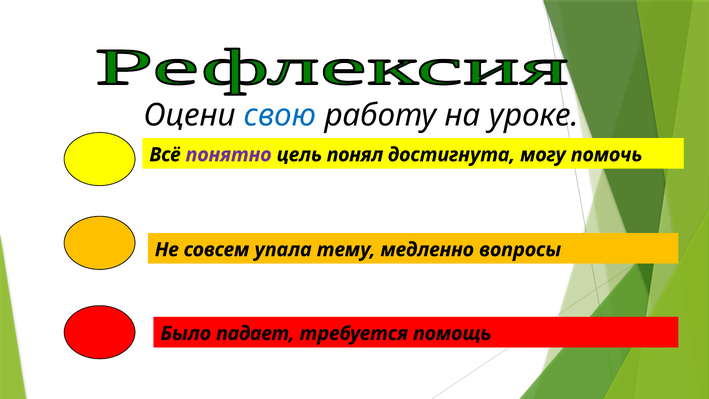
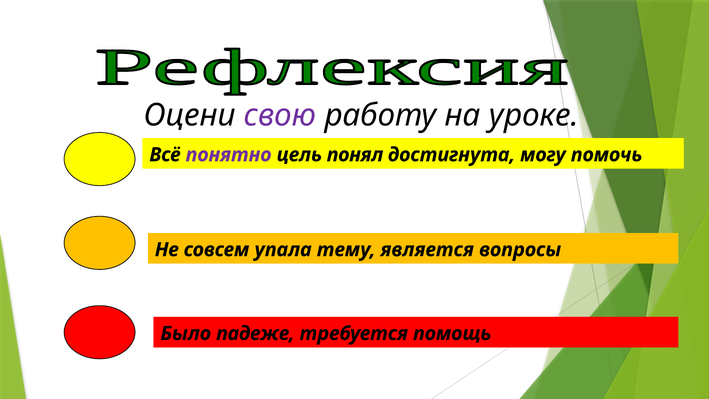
свою colour: blue -> purple (280, 115)
медленно: медленно -> является (427, 250)
падает: падает -> падеже (255, 333)
